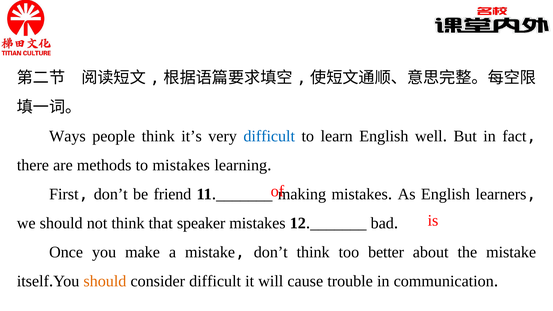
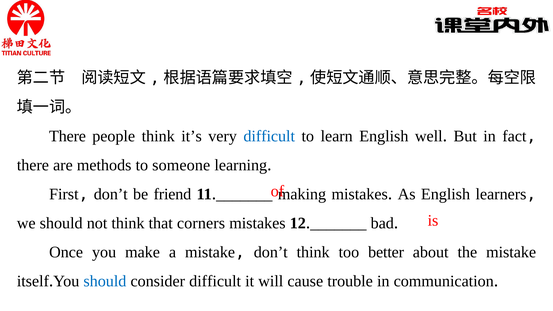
Ways: Ways -> There (68, 136)
to mistakes: mistakes -> someone (181, 165)
speaker: speaker -> corners (201, 223)
should colour: orange -> blue (105, 281)
